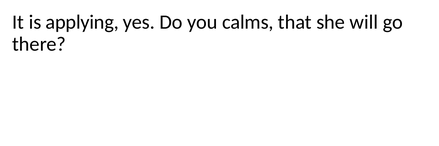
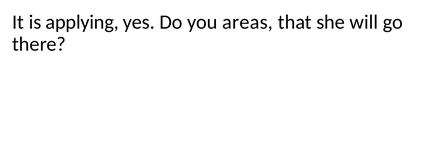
calms: calms -> areas (248, 22)
